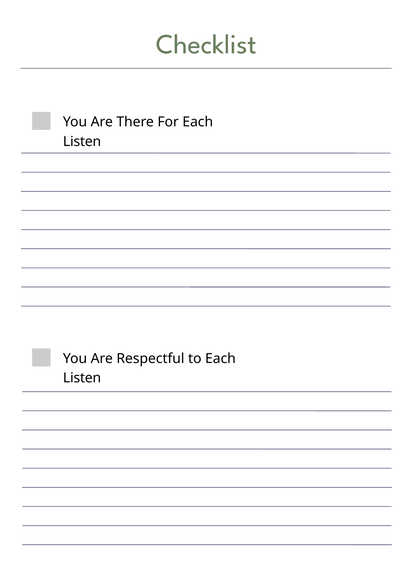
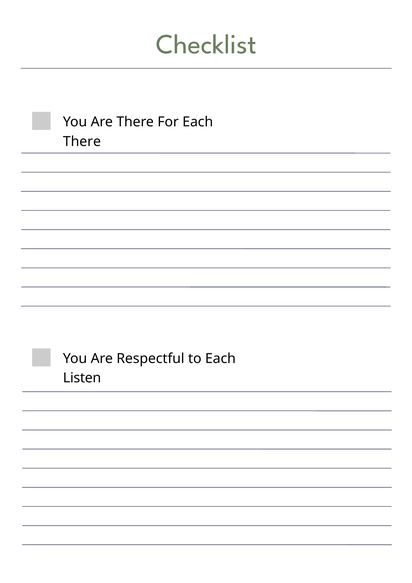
Listen: Listen -> There (82, 141)
